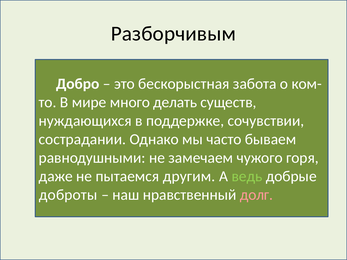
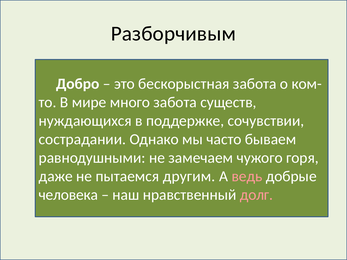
много делать: делать -> забота (175, 102)
ведь colour: light green -> pink (247, 176)
доброты: доброты -> человека (68, 195)
